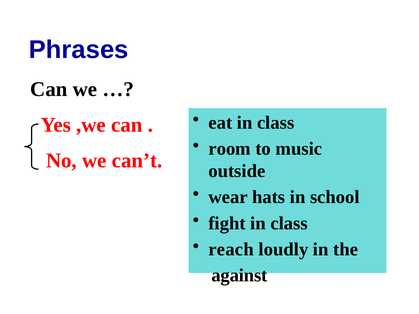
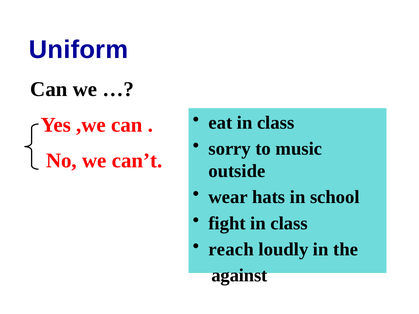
Phrases: Phrases -> Uniform (79, 50)
room: room -> sorry (230, 149)
